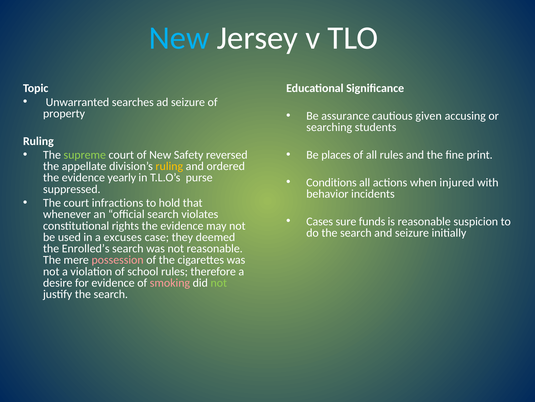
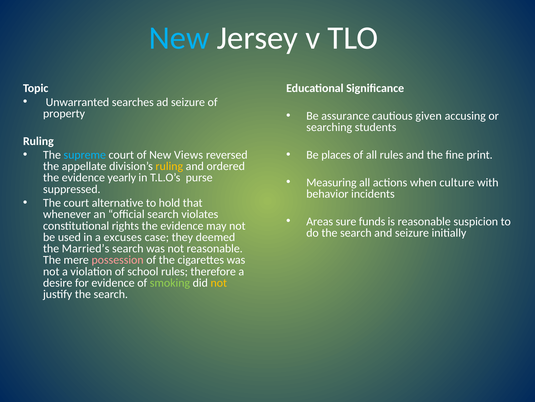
supreme colour: light green -> light blue (85, 155)
Safety: Safety -> Views (189, 155)
Conditions: Conditions -> Measuring (331, 182)
injured: injured -> culture (457, 182)
infractions: infractions -> alternative (118, 203)
Cases: Cases -> Areas (320, 221)
Enrolled’s: Enrolled’s -> Married’s (86, 248)
smoking colour: pink -> light green (170, 282)
not colour: light green -> yellow (219, 282)
